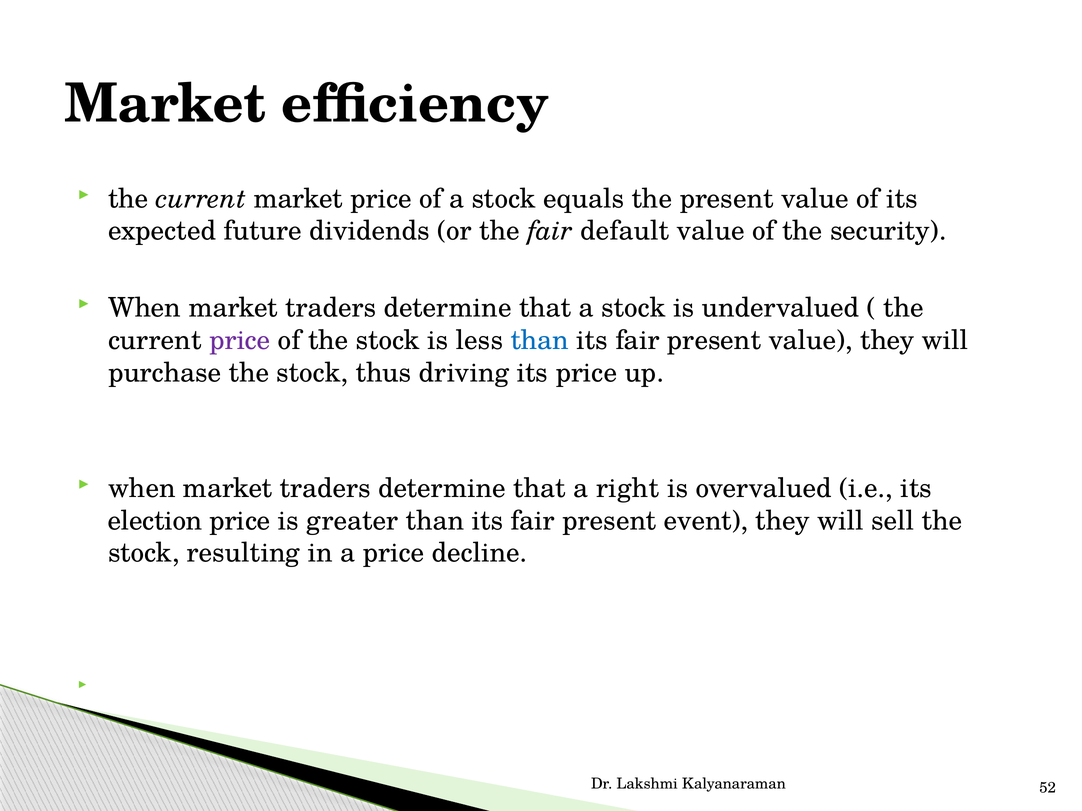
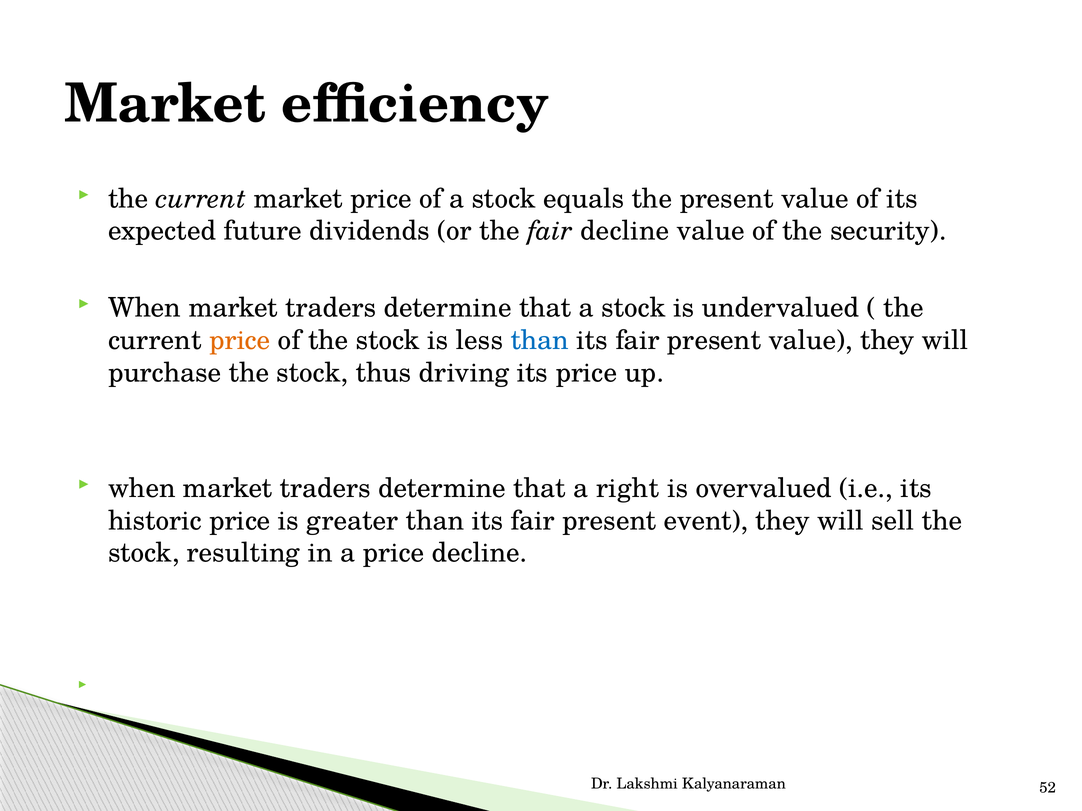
fair default: default -> decline (625, 231)
price colour: purple -> orange (240, 341)
election: election -> historic (155, 521)
